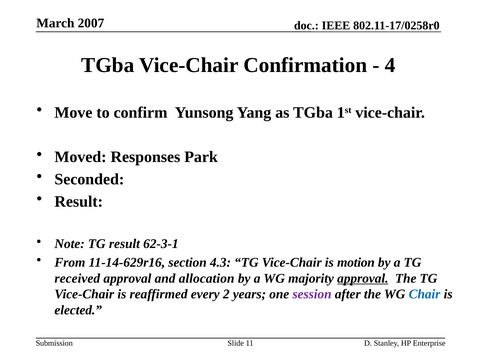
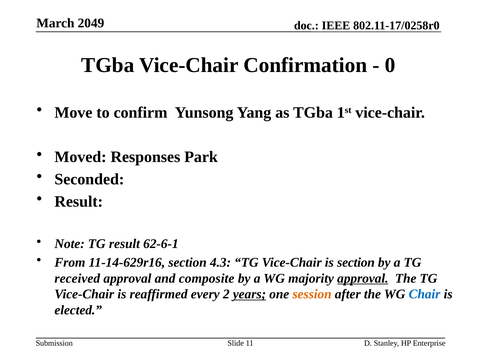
2007: 2007 -> 2049 (91, 23)
4: 4 -> 0 (390, 65)
62-3-1: 62-3-1 -> 62-6-1 (161, 244)
is motion: motion -> section (356, 262)
allocation: allocation -> composite (207, 278)
years underline: none -> present (249, 294)
session colour: purple -> orange (312, 294)
